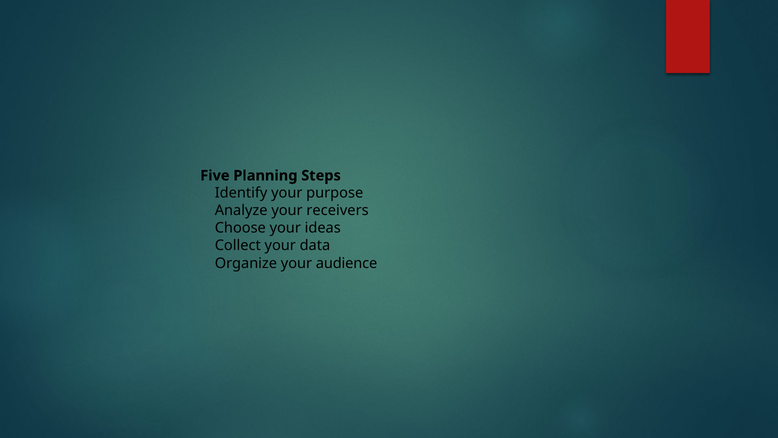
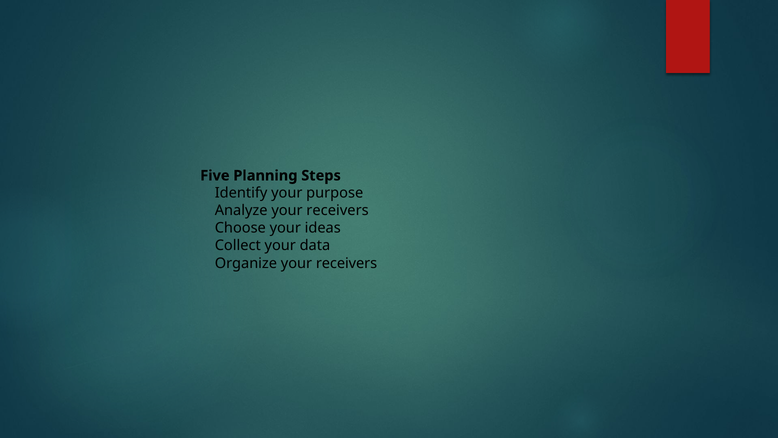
Organize your audience: audience -> receivers (347, 263)
